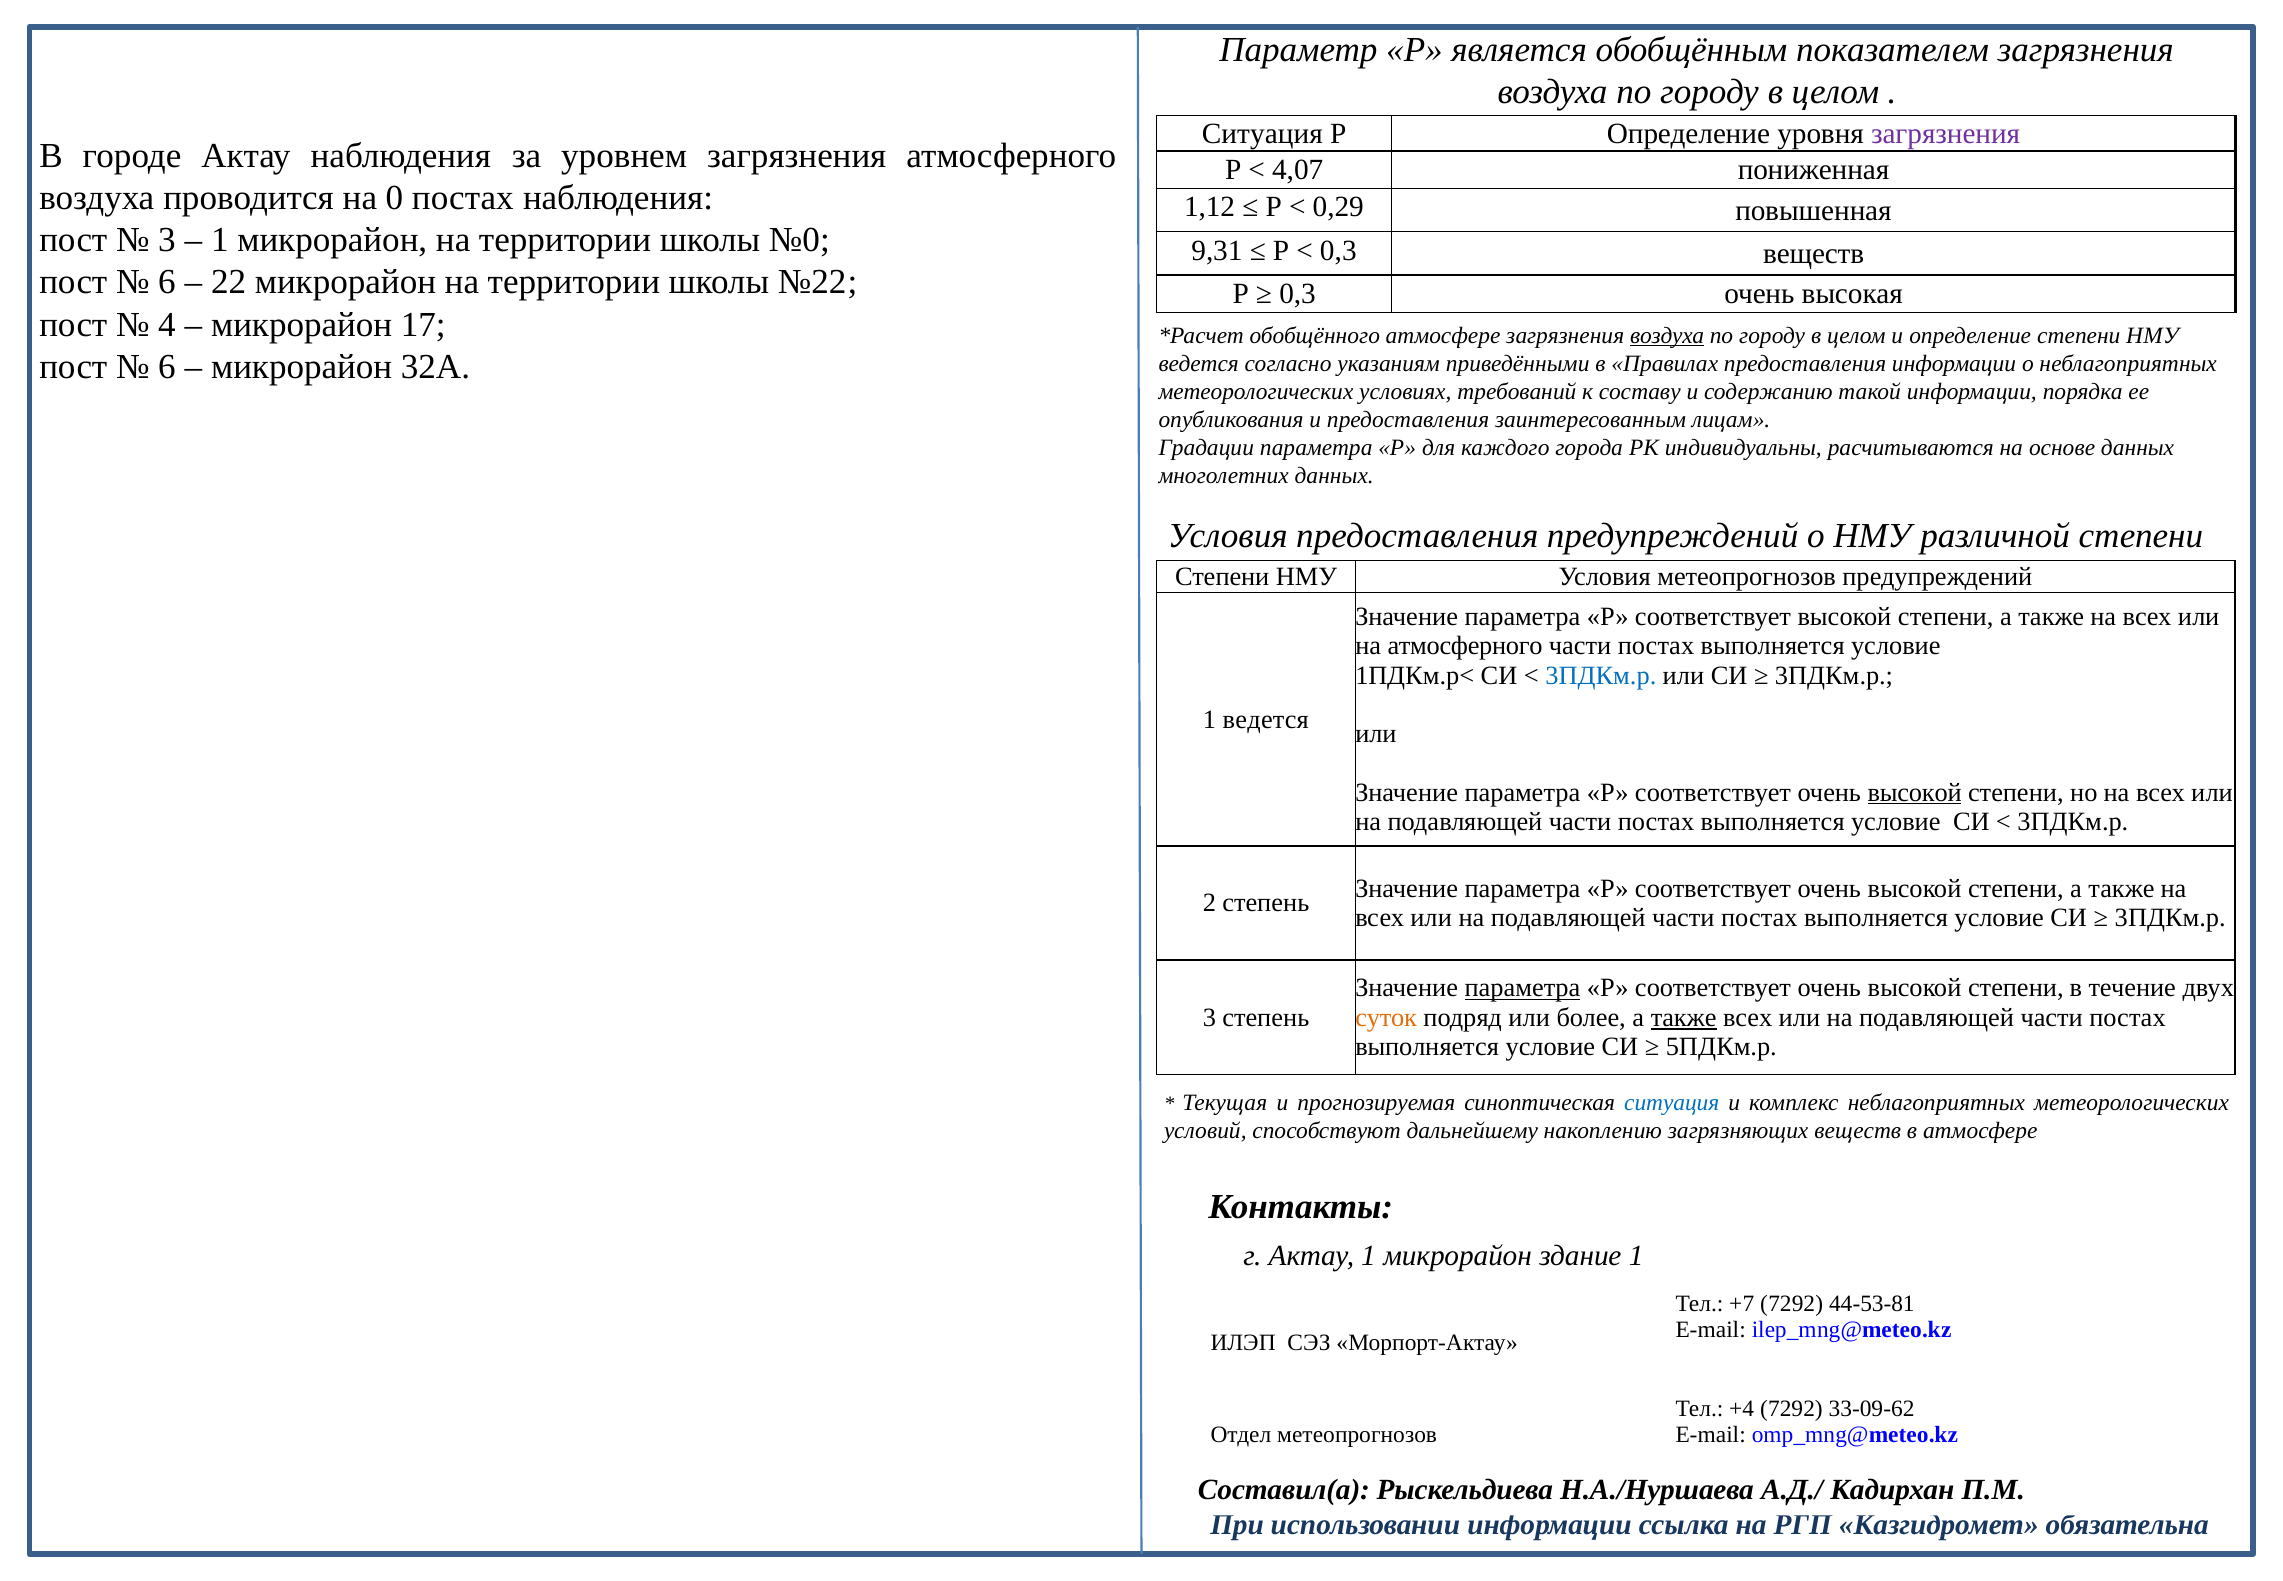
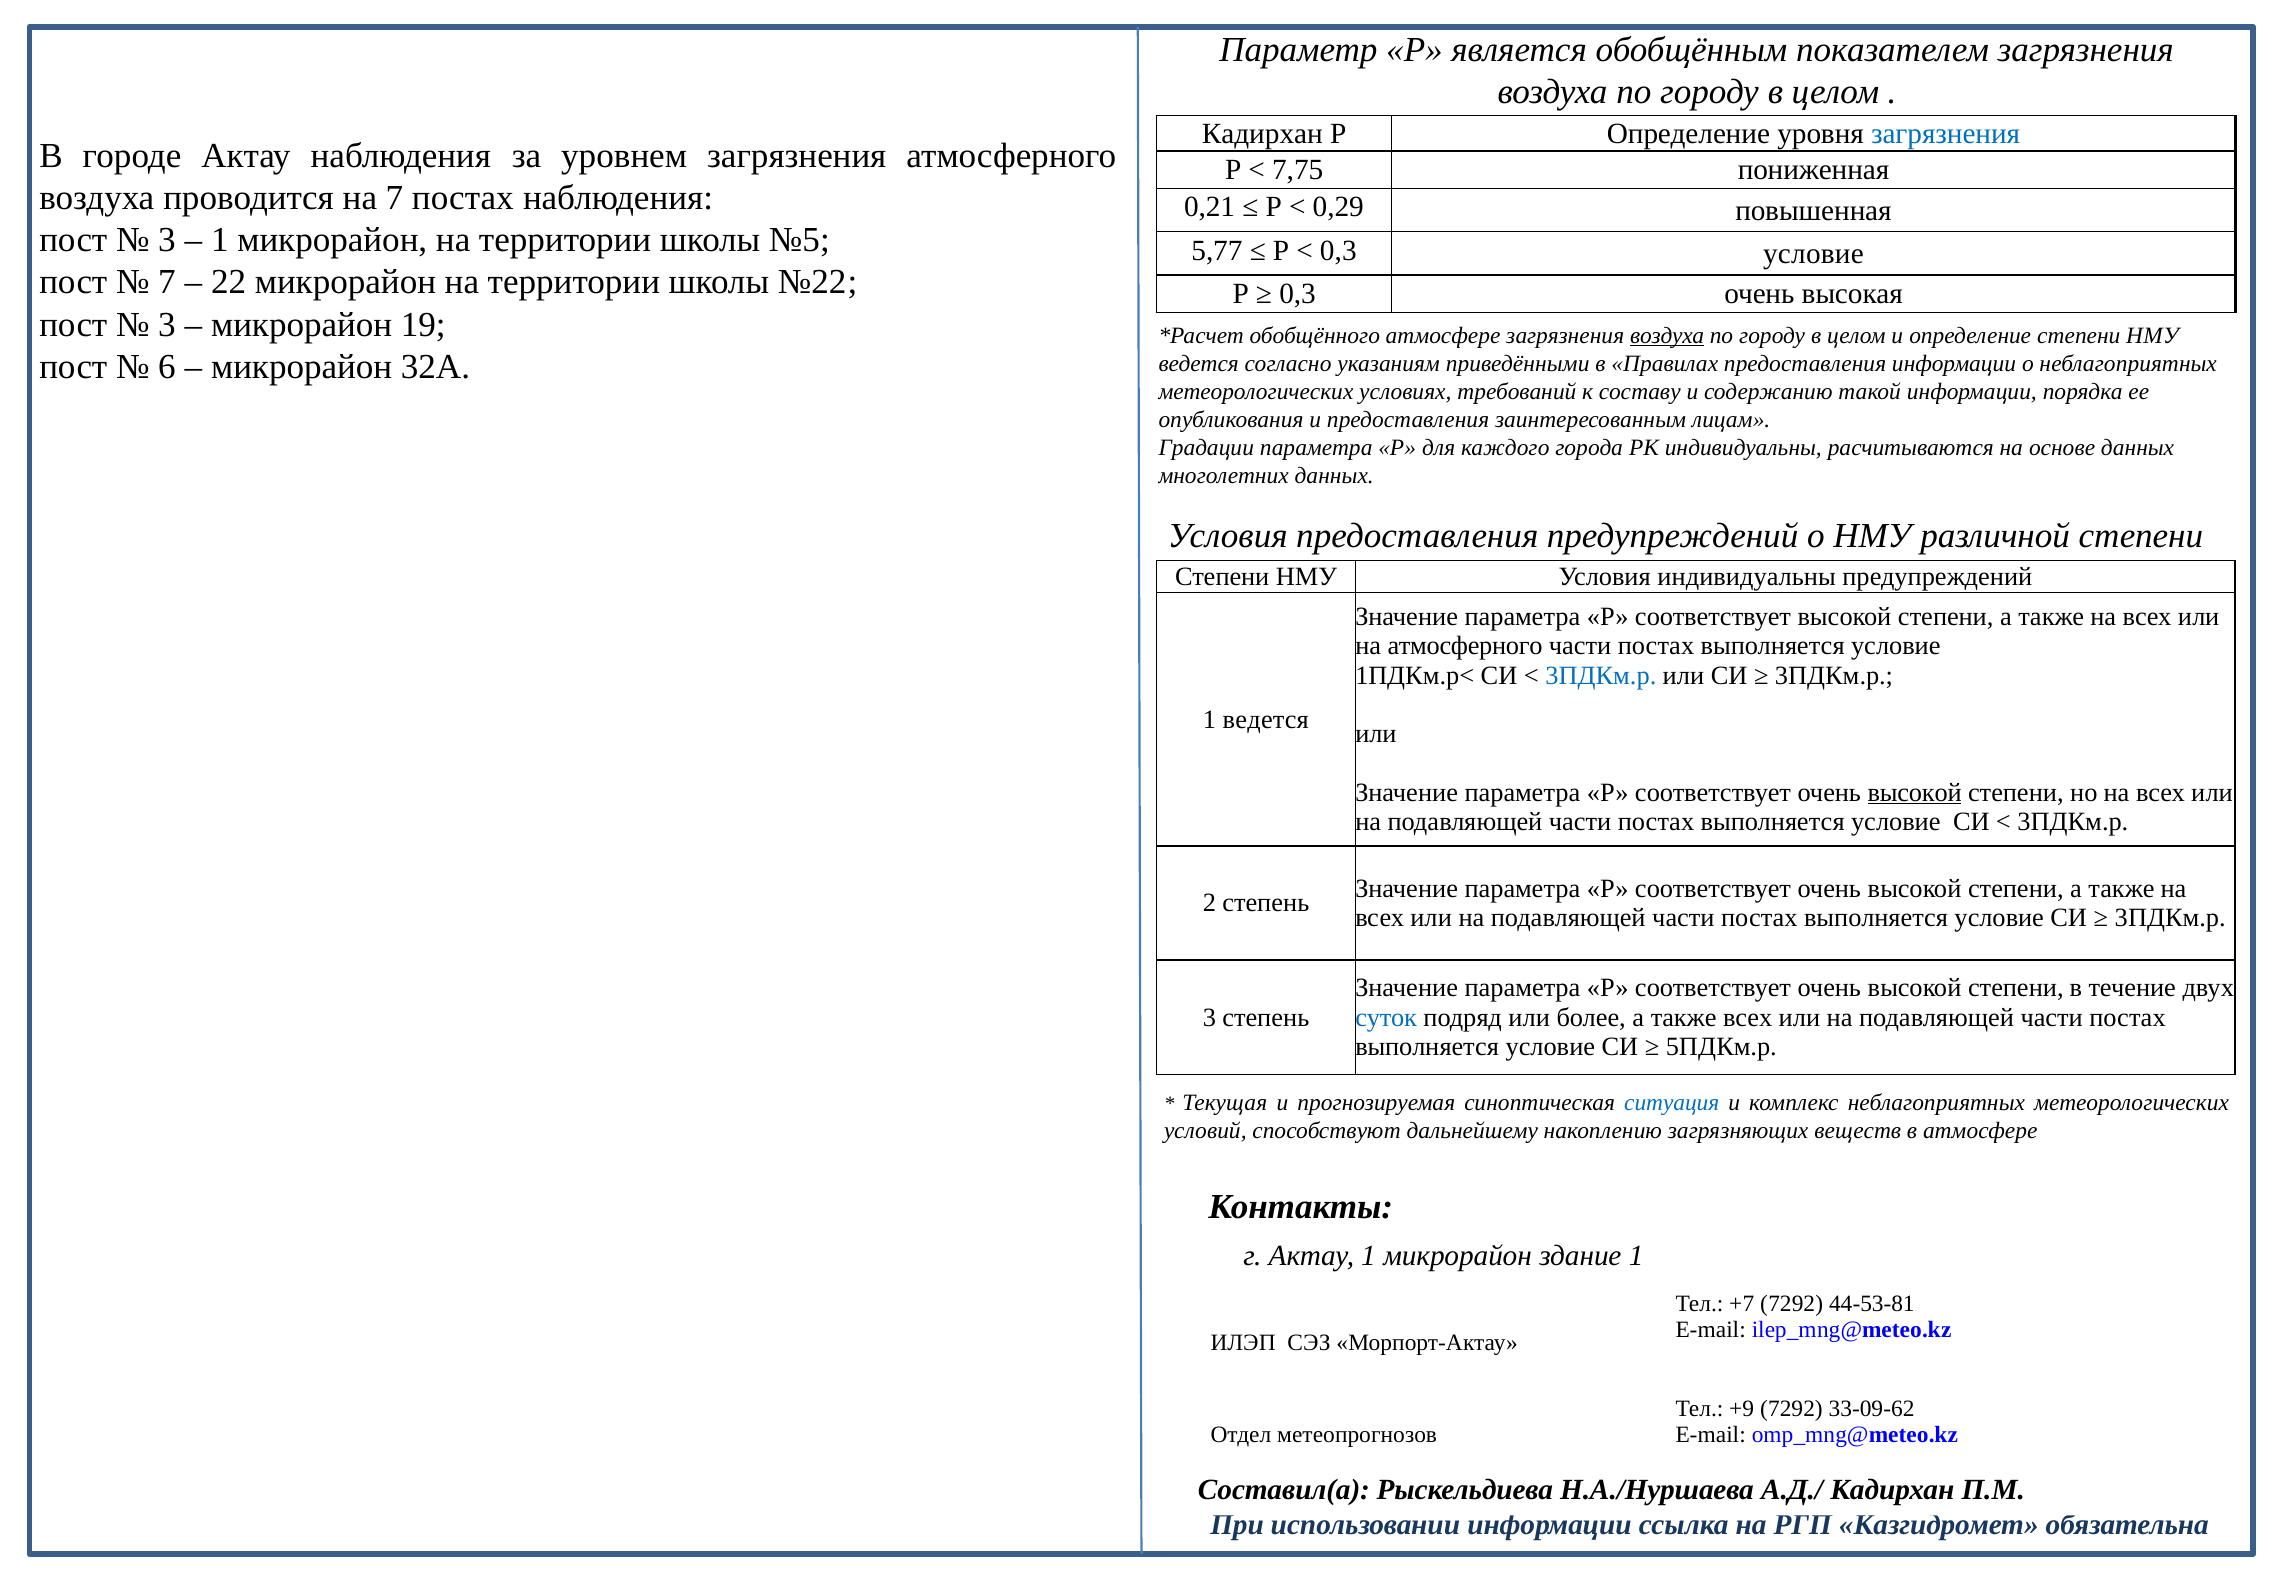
Ситуация: Ситуация -> Кадирхан (1262, 133)
загрязнения colour: purple -> blue (1946, 133)
4,07: 4,07 -> 7,75 (1298, 169)
на 0: 0 -> 7 (394, 198)
1,12: 1,12 -> 0,21 (1210, 207)
№0: №0 -> №5 (799, 240)
9,31: 9,31 -> 5,77 (1217, 250)
0,3 веществ: веществ -> условие (1813, 254)
6: 6 -> 7 (167, 282)
4: 4 -> 3 (167, 324)
17: 17 -> 19 (423, 324)
Условия метеопрогнозов: метеопрогнозов -> индивидуальны (1747, 576)
параметра underline: present -> none (1522, 988)
суток colour: orange -> blue (1386, 1017)
также underline: present -> none (1684, 1017)
+4: +4 -> +9 (1742, 1409)
